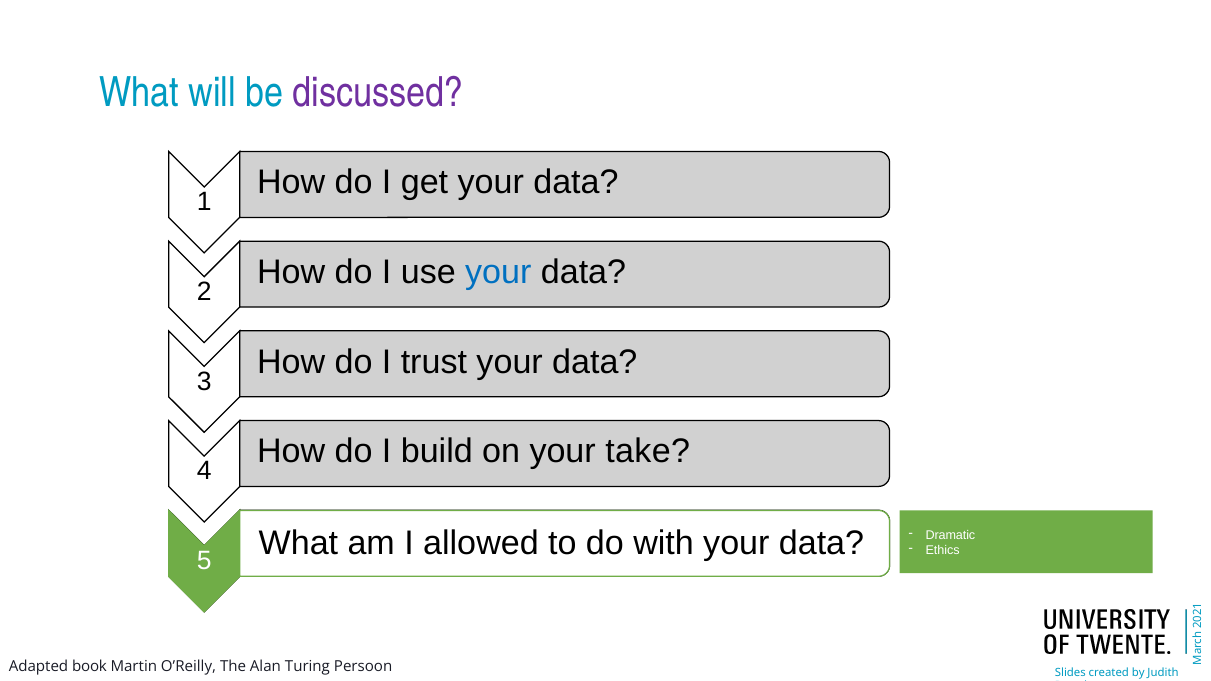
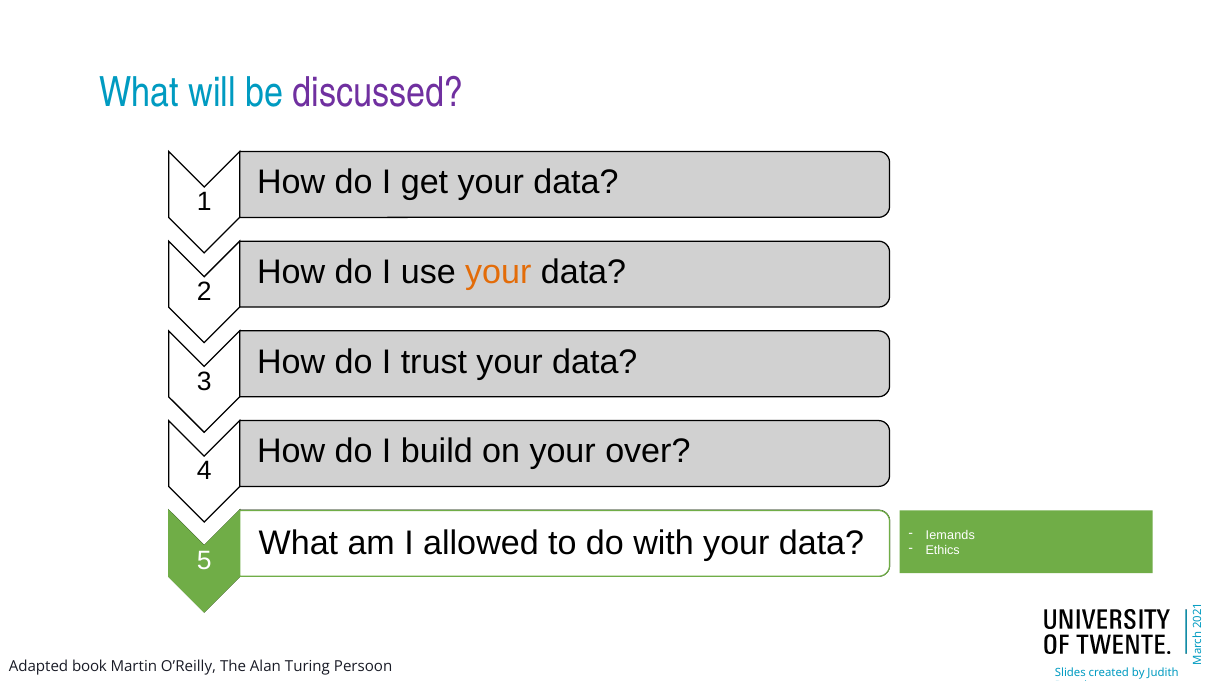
your colour: blue -> orange (498, 272)
take: take -> over (648, 452)
Dramatic: Dramatic -> Iemands (950, 535)
